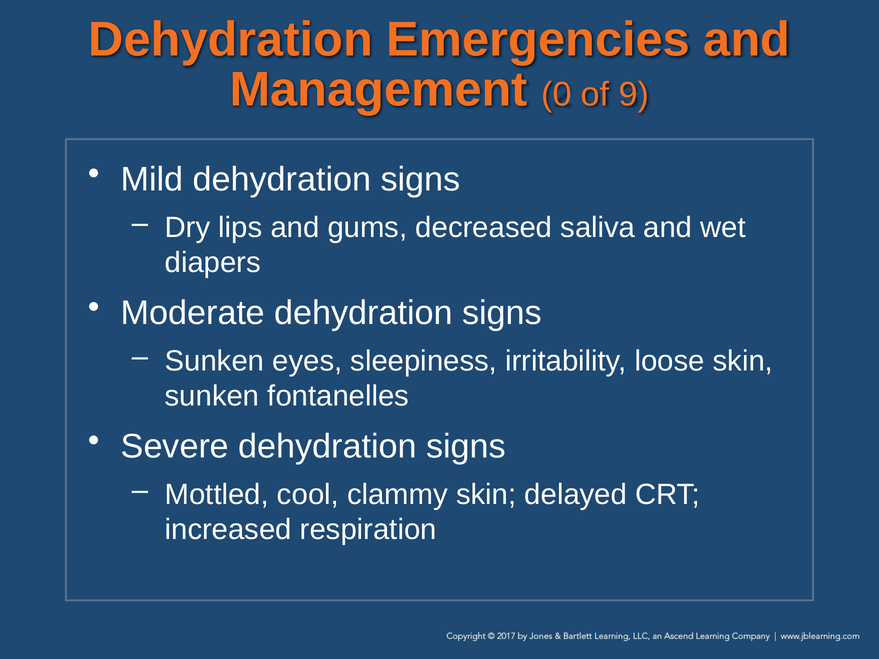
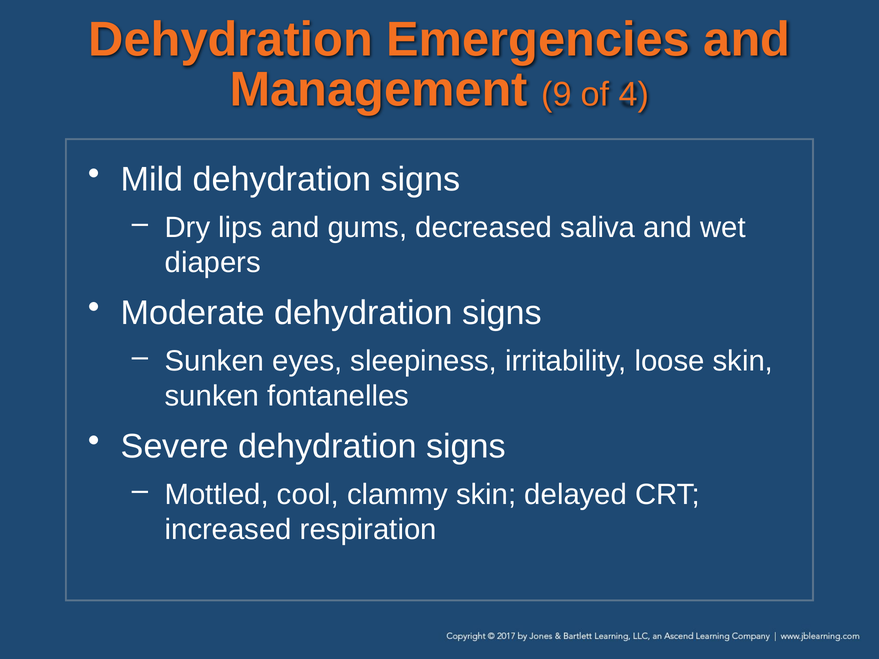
0: 0 -> 9 (556, 94)
9: 9 -> 4 (634, 94)
